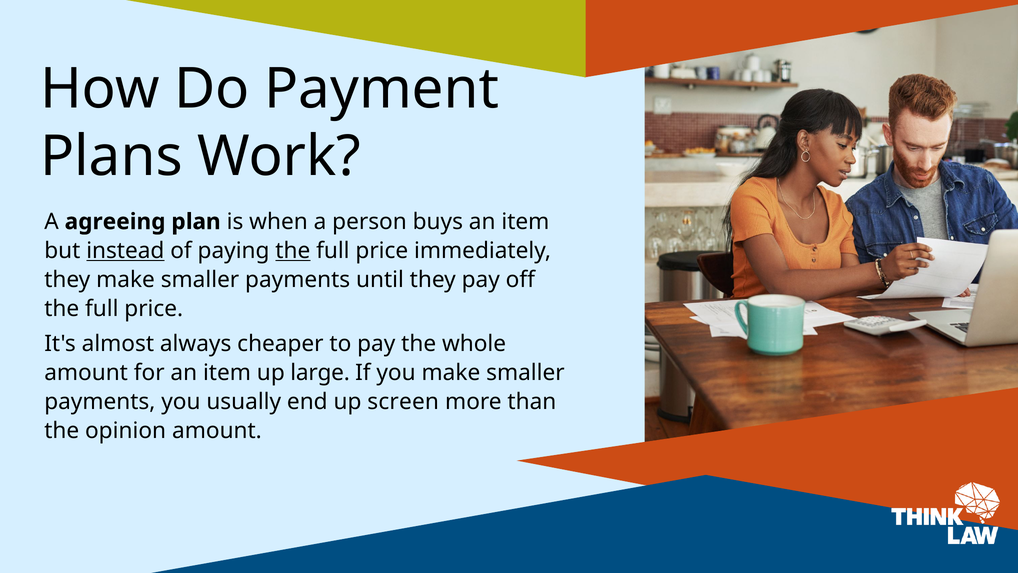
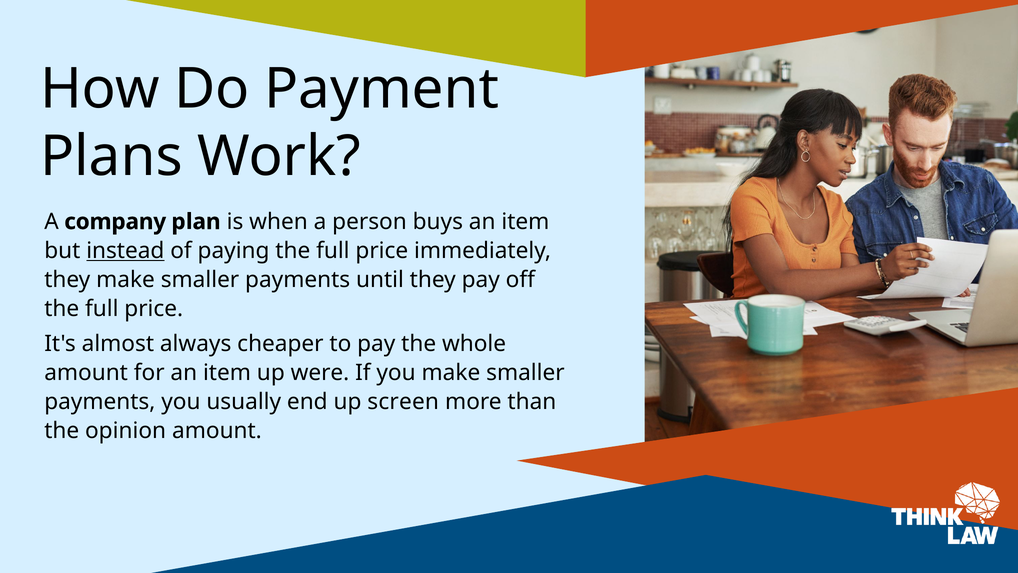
agreeing: agreeing -> company (115, 222)
the underline: present -> none (293, 251)
large: large -> were (320, 372)
